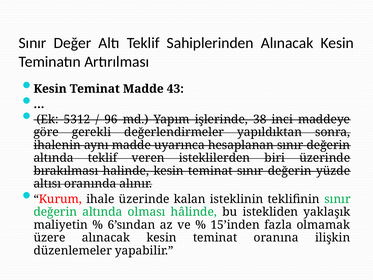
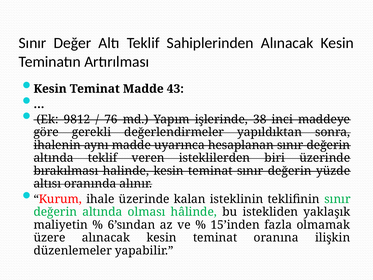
5312: 5312 -> 9812 (77, 119)
96: 96 -> 76 (111, 119)
